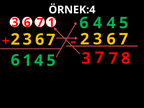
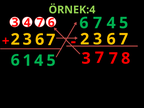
ÖRNEK:4 colour: white -> light green (72, 10)
4: 4 -> 7 (98, 23)
3 6: 6 -> 4 (27, 23)
7 1: 1 -> 6 (51, 23)
